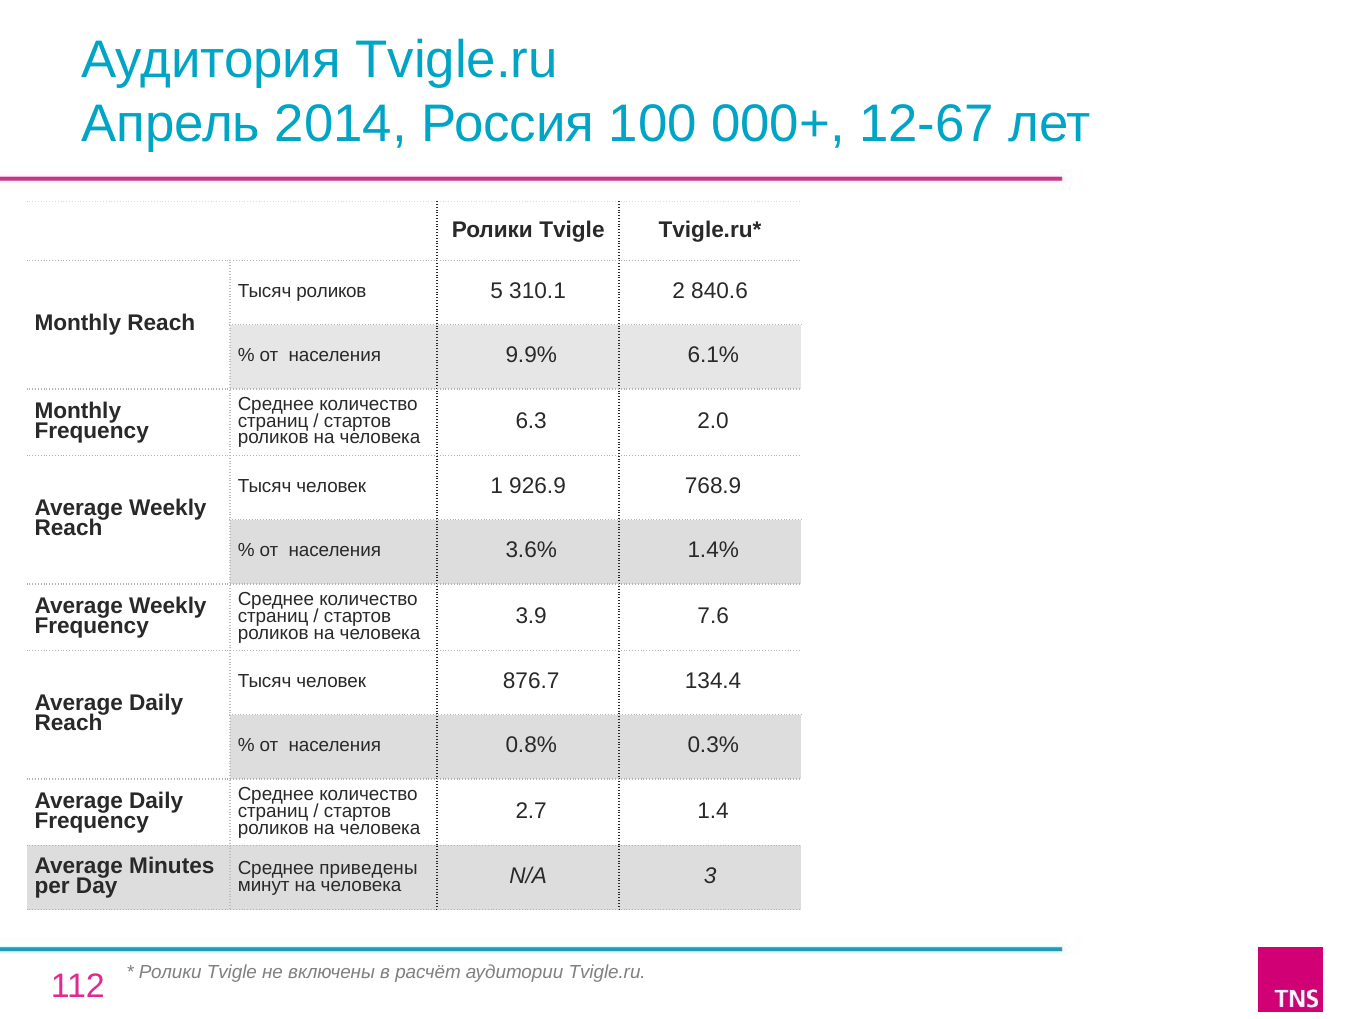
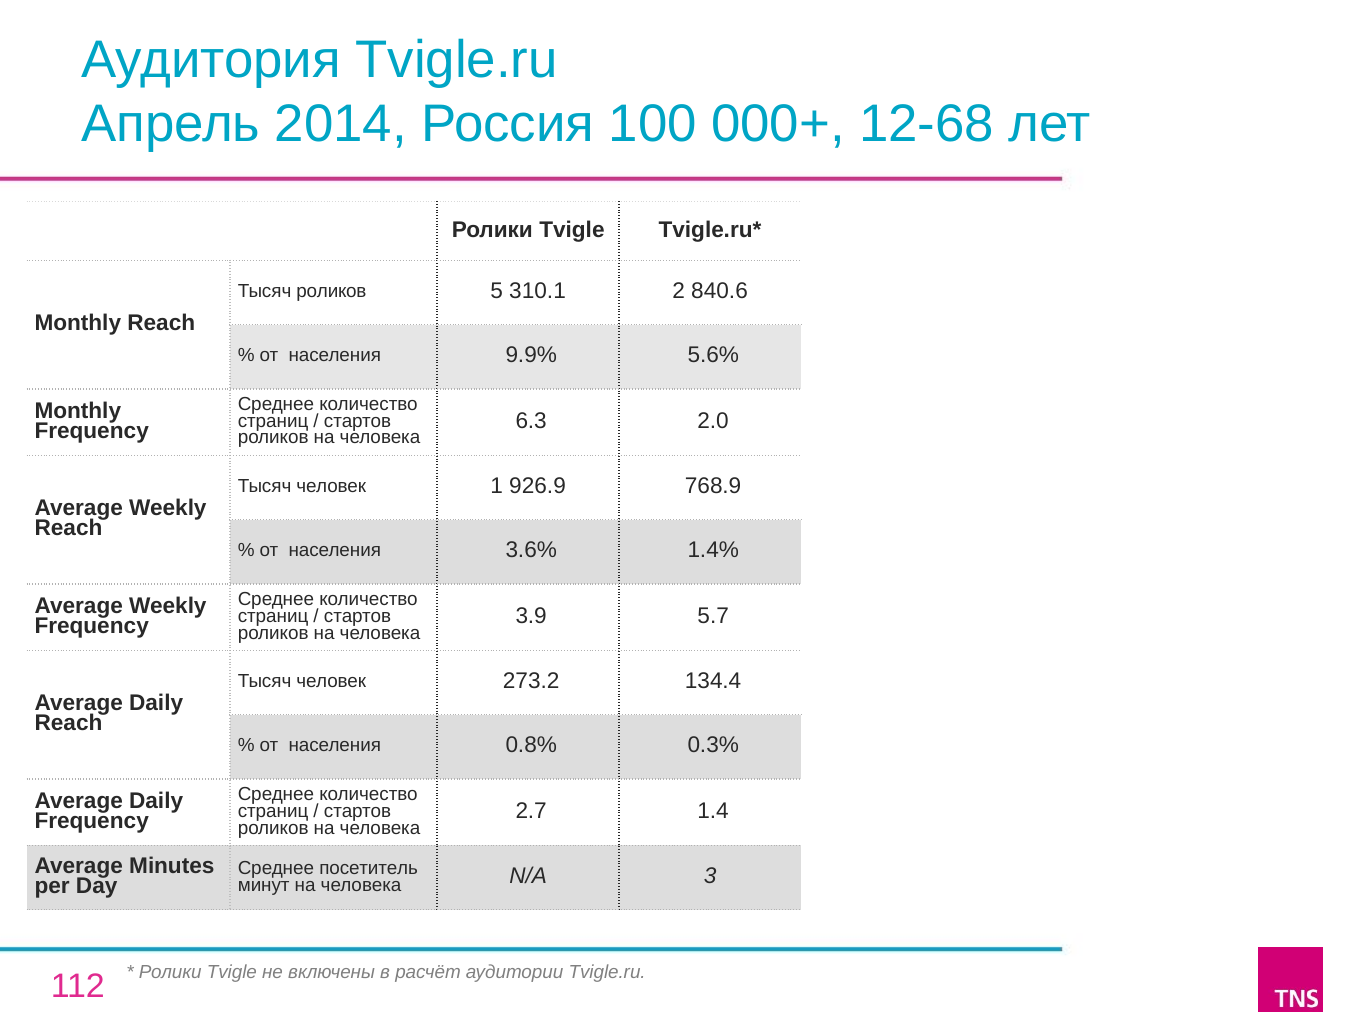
12-67: 12-67 -> 12-68 (927, 124)
6.1%: 6.1% -> 5.6% (713, 355)
7.6: 7.6 -> 5.7 (713, 615)
876.7: 876.7 -> 273.2 (531, 681)
приведены: приведены -> посетитель (369, 868)
